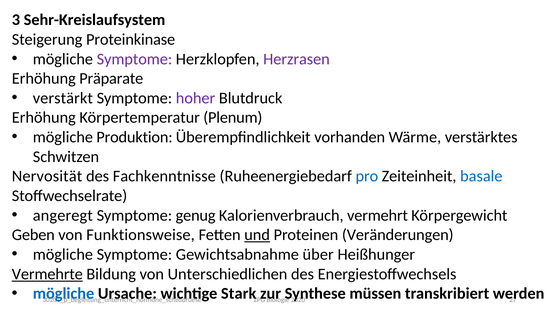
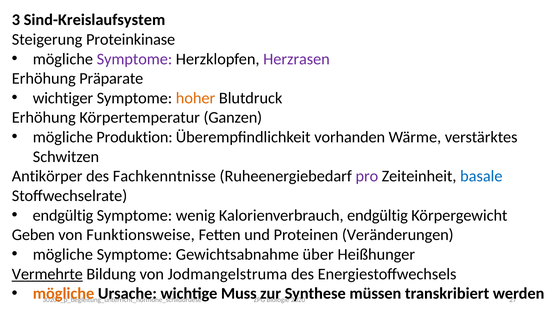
Sehr-Kreislaufsystem: Sehr-Kreislaufsystem -> Sind-Kreislaufsystem (94, 20)
verstärkt: verstärkt -> wichtiger (63, 98)
hoher colour: purple -> orange (196, 98)
Plenum: Plenum -> Ganzen (233, 118)
Nervosität: Nervosität -> Antikörper (47, 177)
pro colour: blue -> purple (367, 177)
angeregt: angeregt -> endgültig (63, 216)
genug: genug -> wenig (196, 216)
Kalorienverbrauch vermehrt: vermehrt -> endgültig (378, 216)
und underline: present -> none (257, 235)
Unterschiedlichen: Unterschiedlichen -> Jodmangelstruma (227, 274)
mögliche colour: blue -> orange (64, 294)
Stark: Stark -> Muss (239, 294)
